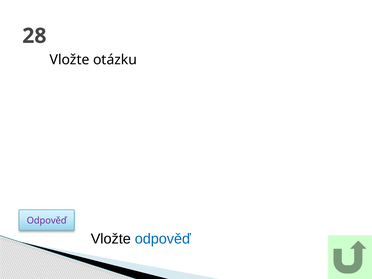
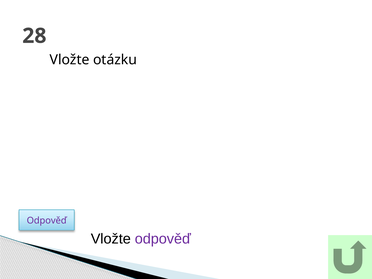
odpověď colour: blue -> purple (163, 239)
